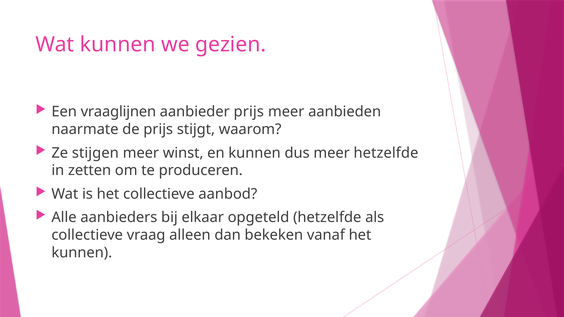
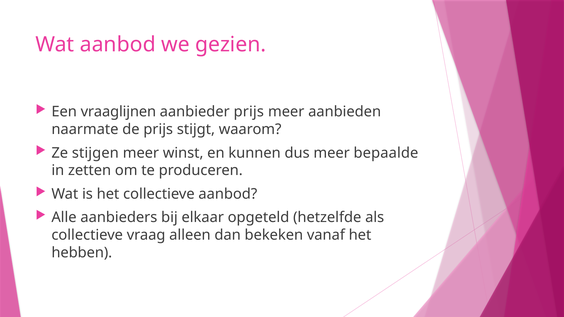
Wat kunnen: kunnen -> aanbod (118, 44)
meer hetzelfde: hetzelfde -> bepaalde (386, 153)
kunnen: kunnen -> hebben (82, 253)
